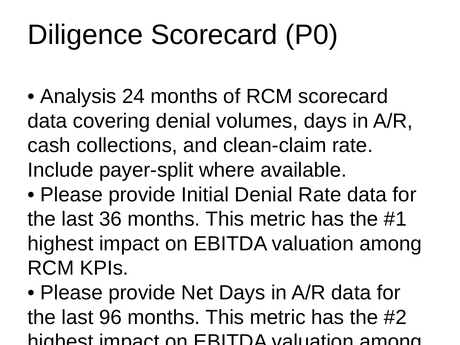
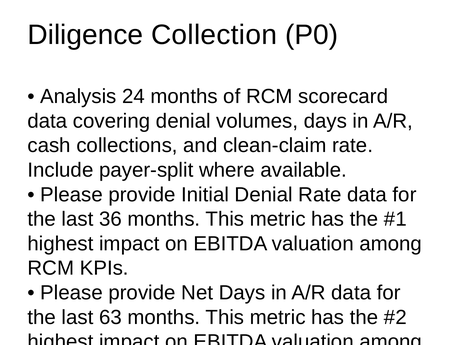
Diligence Scorecard: Scorecard -> Collection (214, 35)
96: 96 -> 63 (110, 317)
